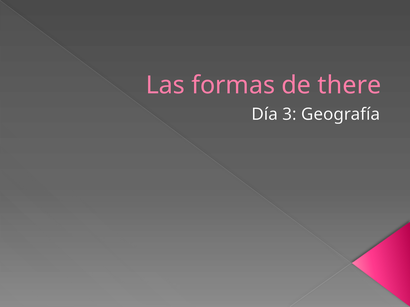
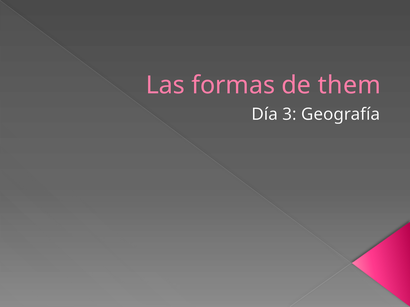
there: there -> them (349, 85)
